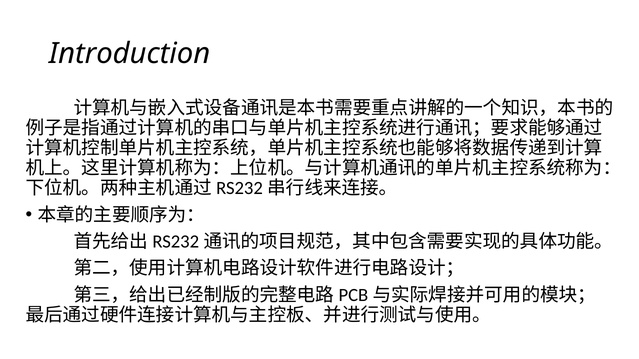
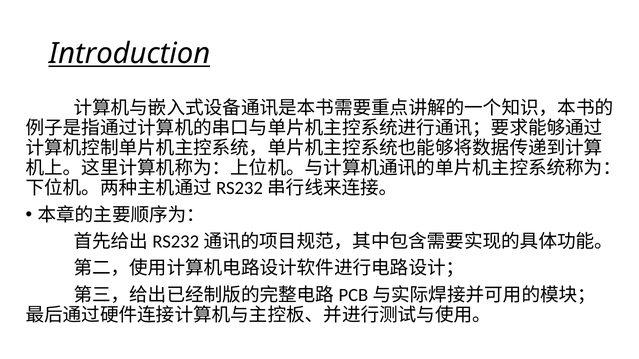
Introduction underline: none -> present (129, 54)
